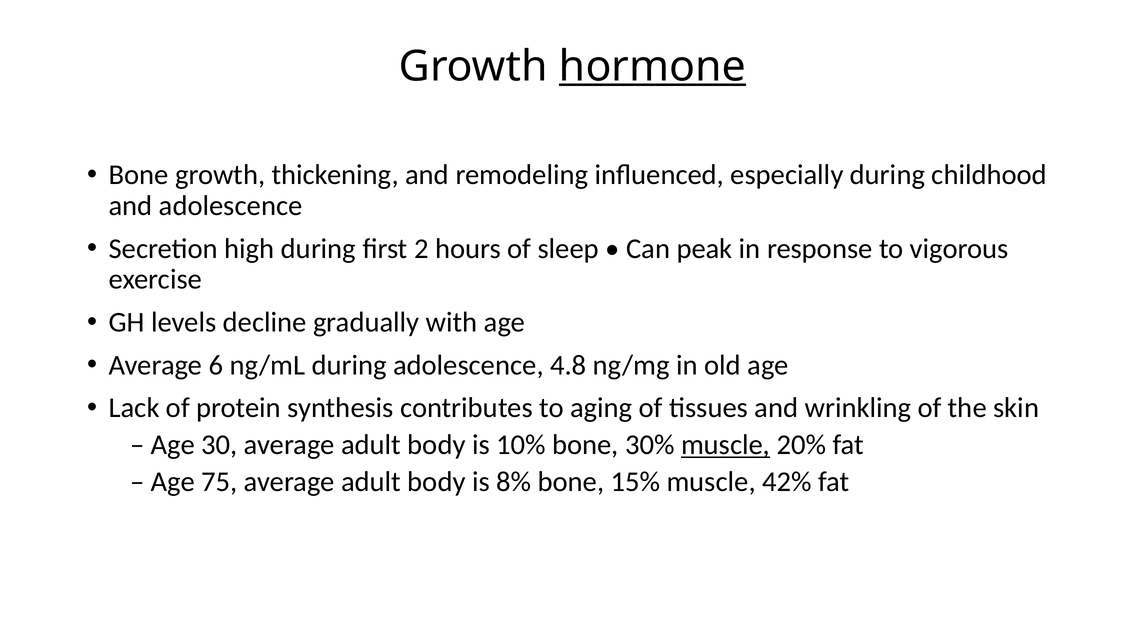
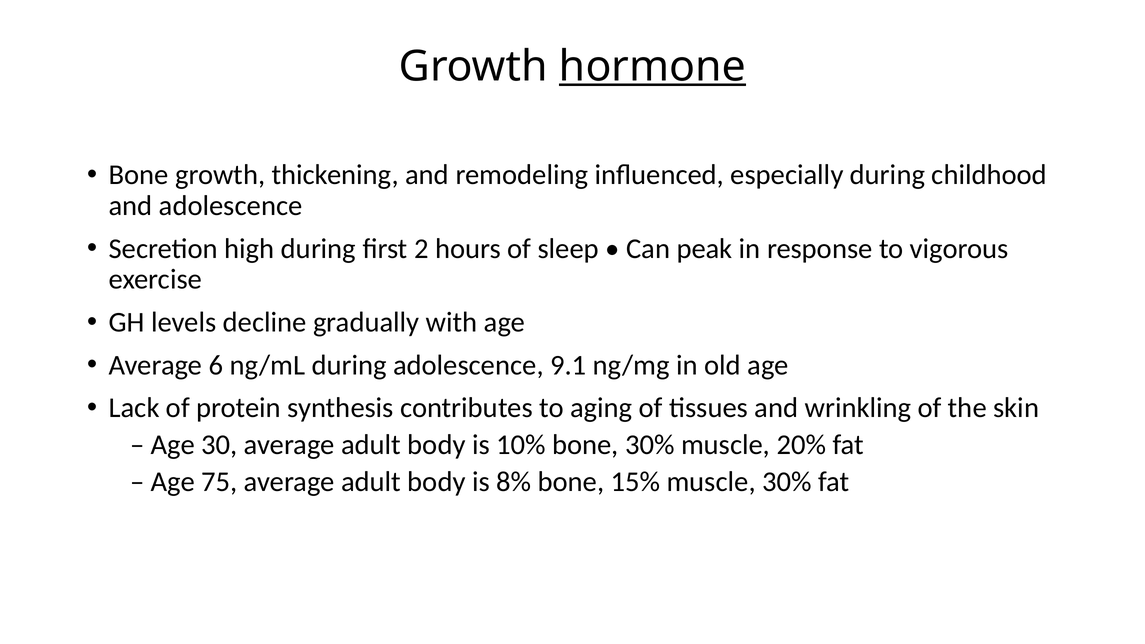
4.8: 4.8 -> 9.1 (568, 365)
muscle underline: present -> none (726, 445)
muscle 42%: 42% -> 30% (787, 482)
